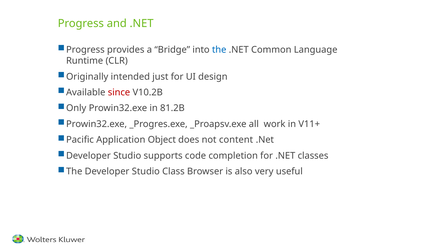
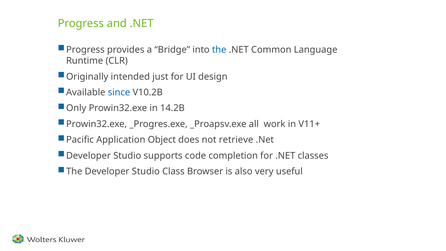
since colour: red -> blue (119, 92)
81.2B: 81.2B -> 14.2B (172, 108)
content: content -> retrieve (236, 140)
